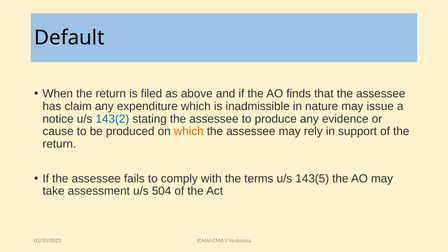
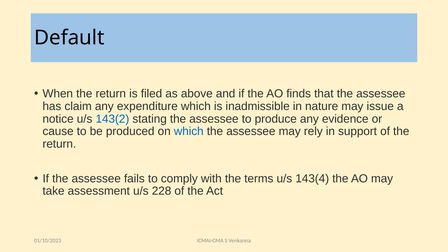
which colour: orange -> blue (189, 131)
143(5: 143(5 -> 143(4 (312, 179)
504: 504 -> 228 (162, 191)
